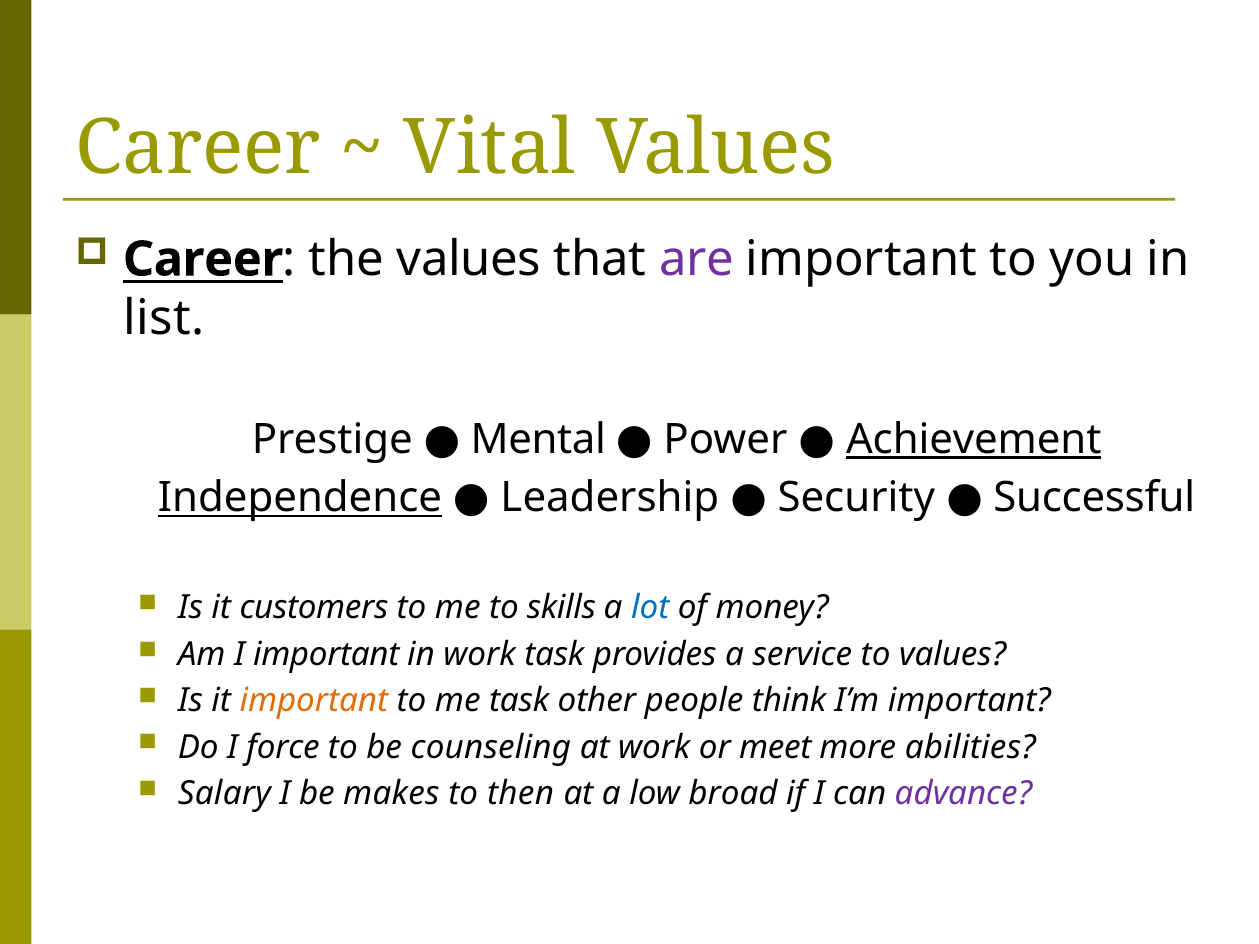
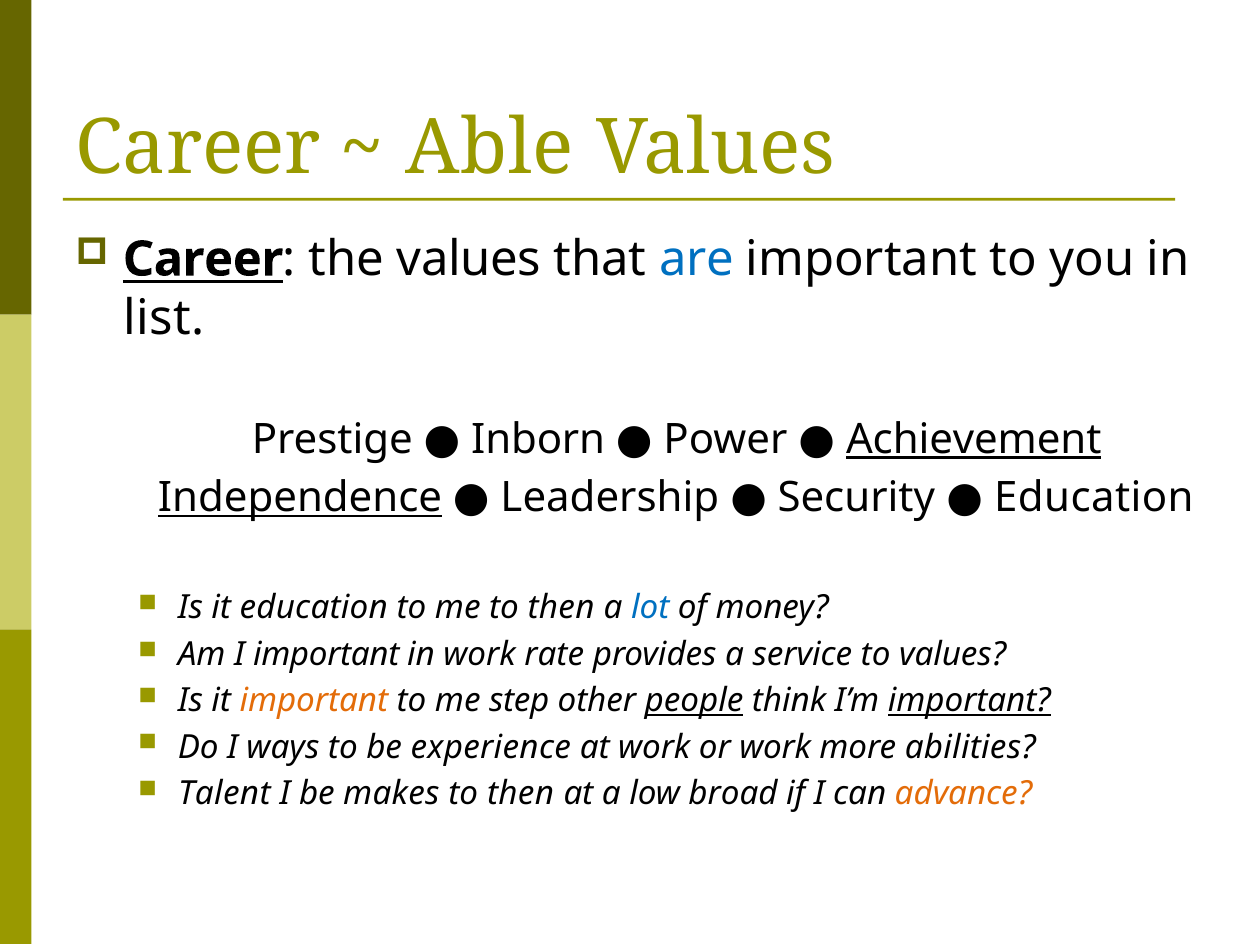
Vital: Vital -> Able (490, 148)
are colour: purple -> blue (696, 259)
Mental: Mental -> Inborn (538, 439)
Security Successful: Successful -> Education (1094, 498)
it customers: customers -> education (314, 608)
me to skills: skills -> then (561, 608)
work task: task -> rate (554, 655)
me task: task -> step (519, 701)
people underline: none -> present (694, 701)
important underline: none -> present (969, 701)
force: force -> ways (283, 748)
counseling: counseling -> experience (491, 748)
or meet: meet -> work (775, 748)
Salary: Salary -> Talent (224, 794)
advance colour: purple -> orange (963, 794)
